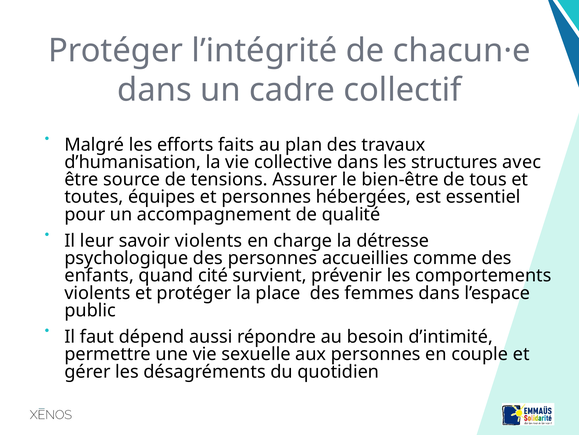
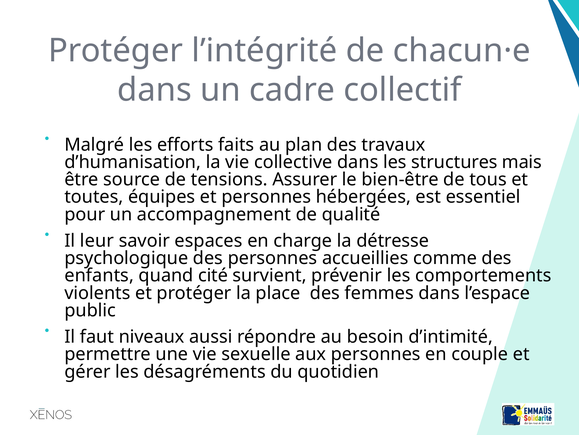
avec: avec -> mais (522, 162)
savoir violents: violents -> espaces (209, 240)
dépend: dépend -> niveaux (152, 336)
